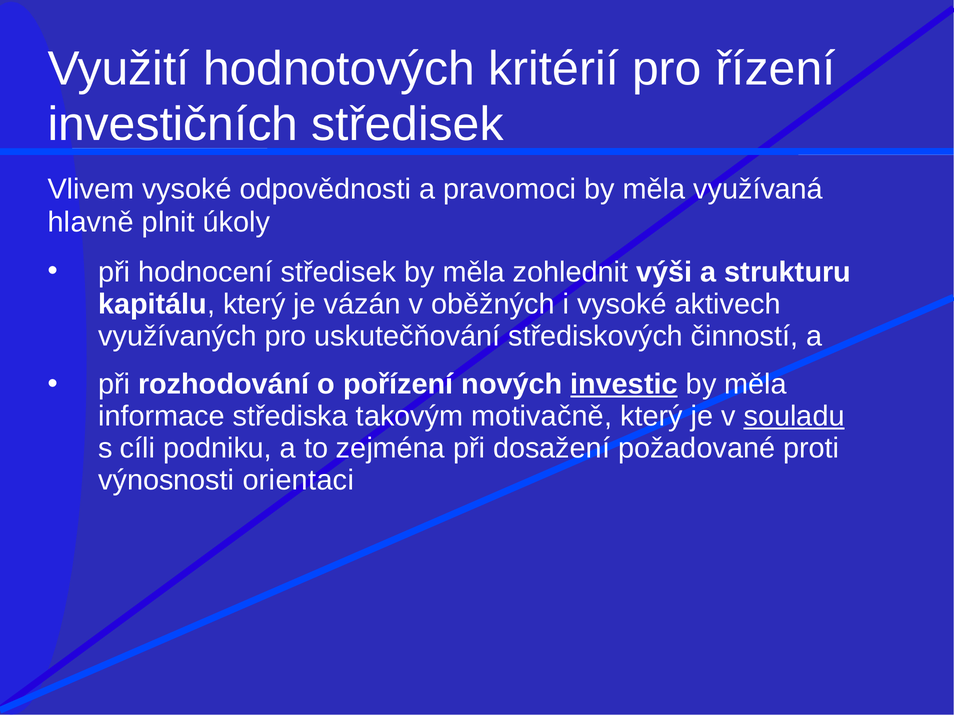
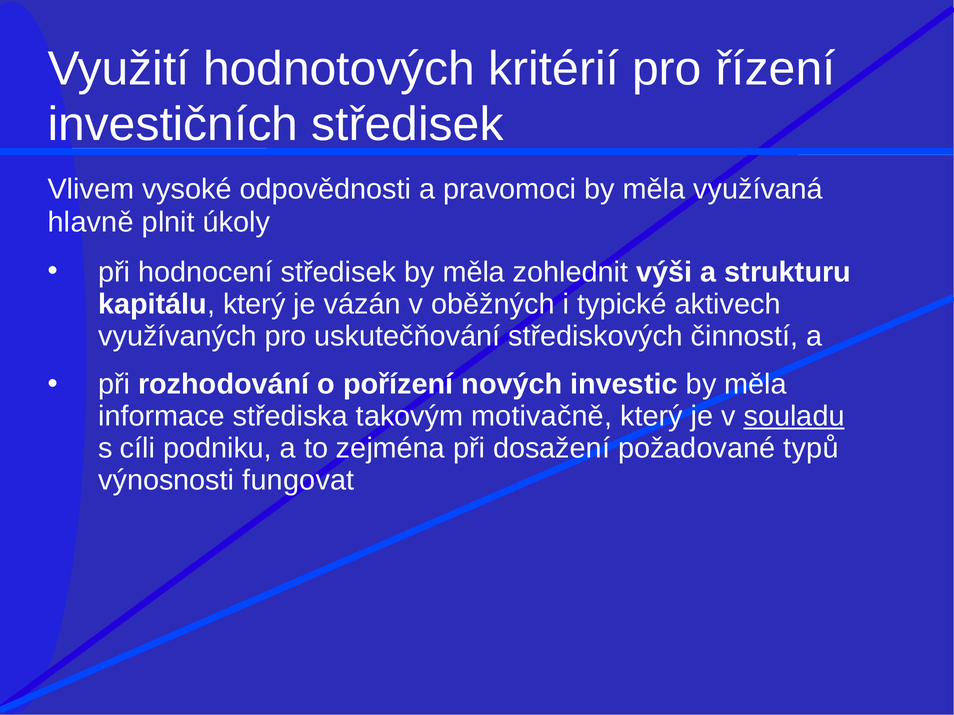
i vysoké: vysoké -> typické (622, 304)
investic underline: present -> none (624, 384)
proti: proti -> typů (811, 449)
orientaci: orientaci -> fungovat (298, 481)
